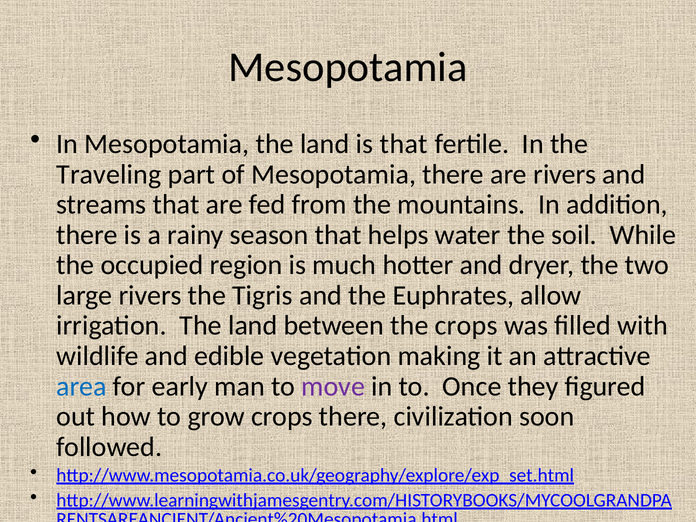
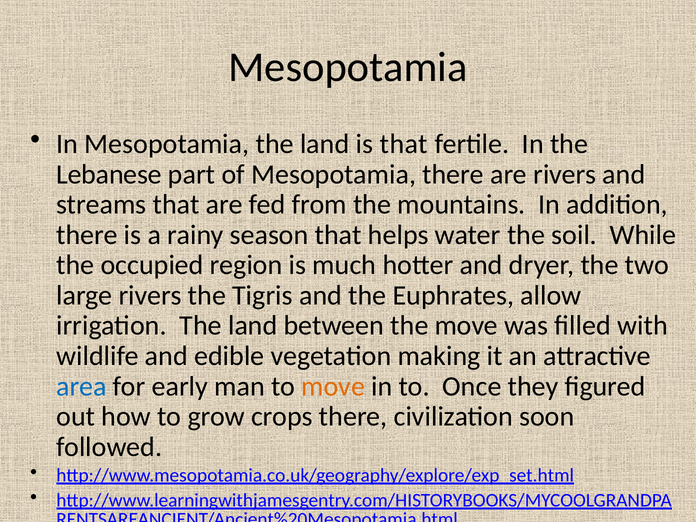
Traveling: Traveling -> Lebanese (109, 174)
the crops: crops -> move (466, 326)
move colour: purple -> orange (333, 386)
